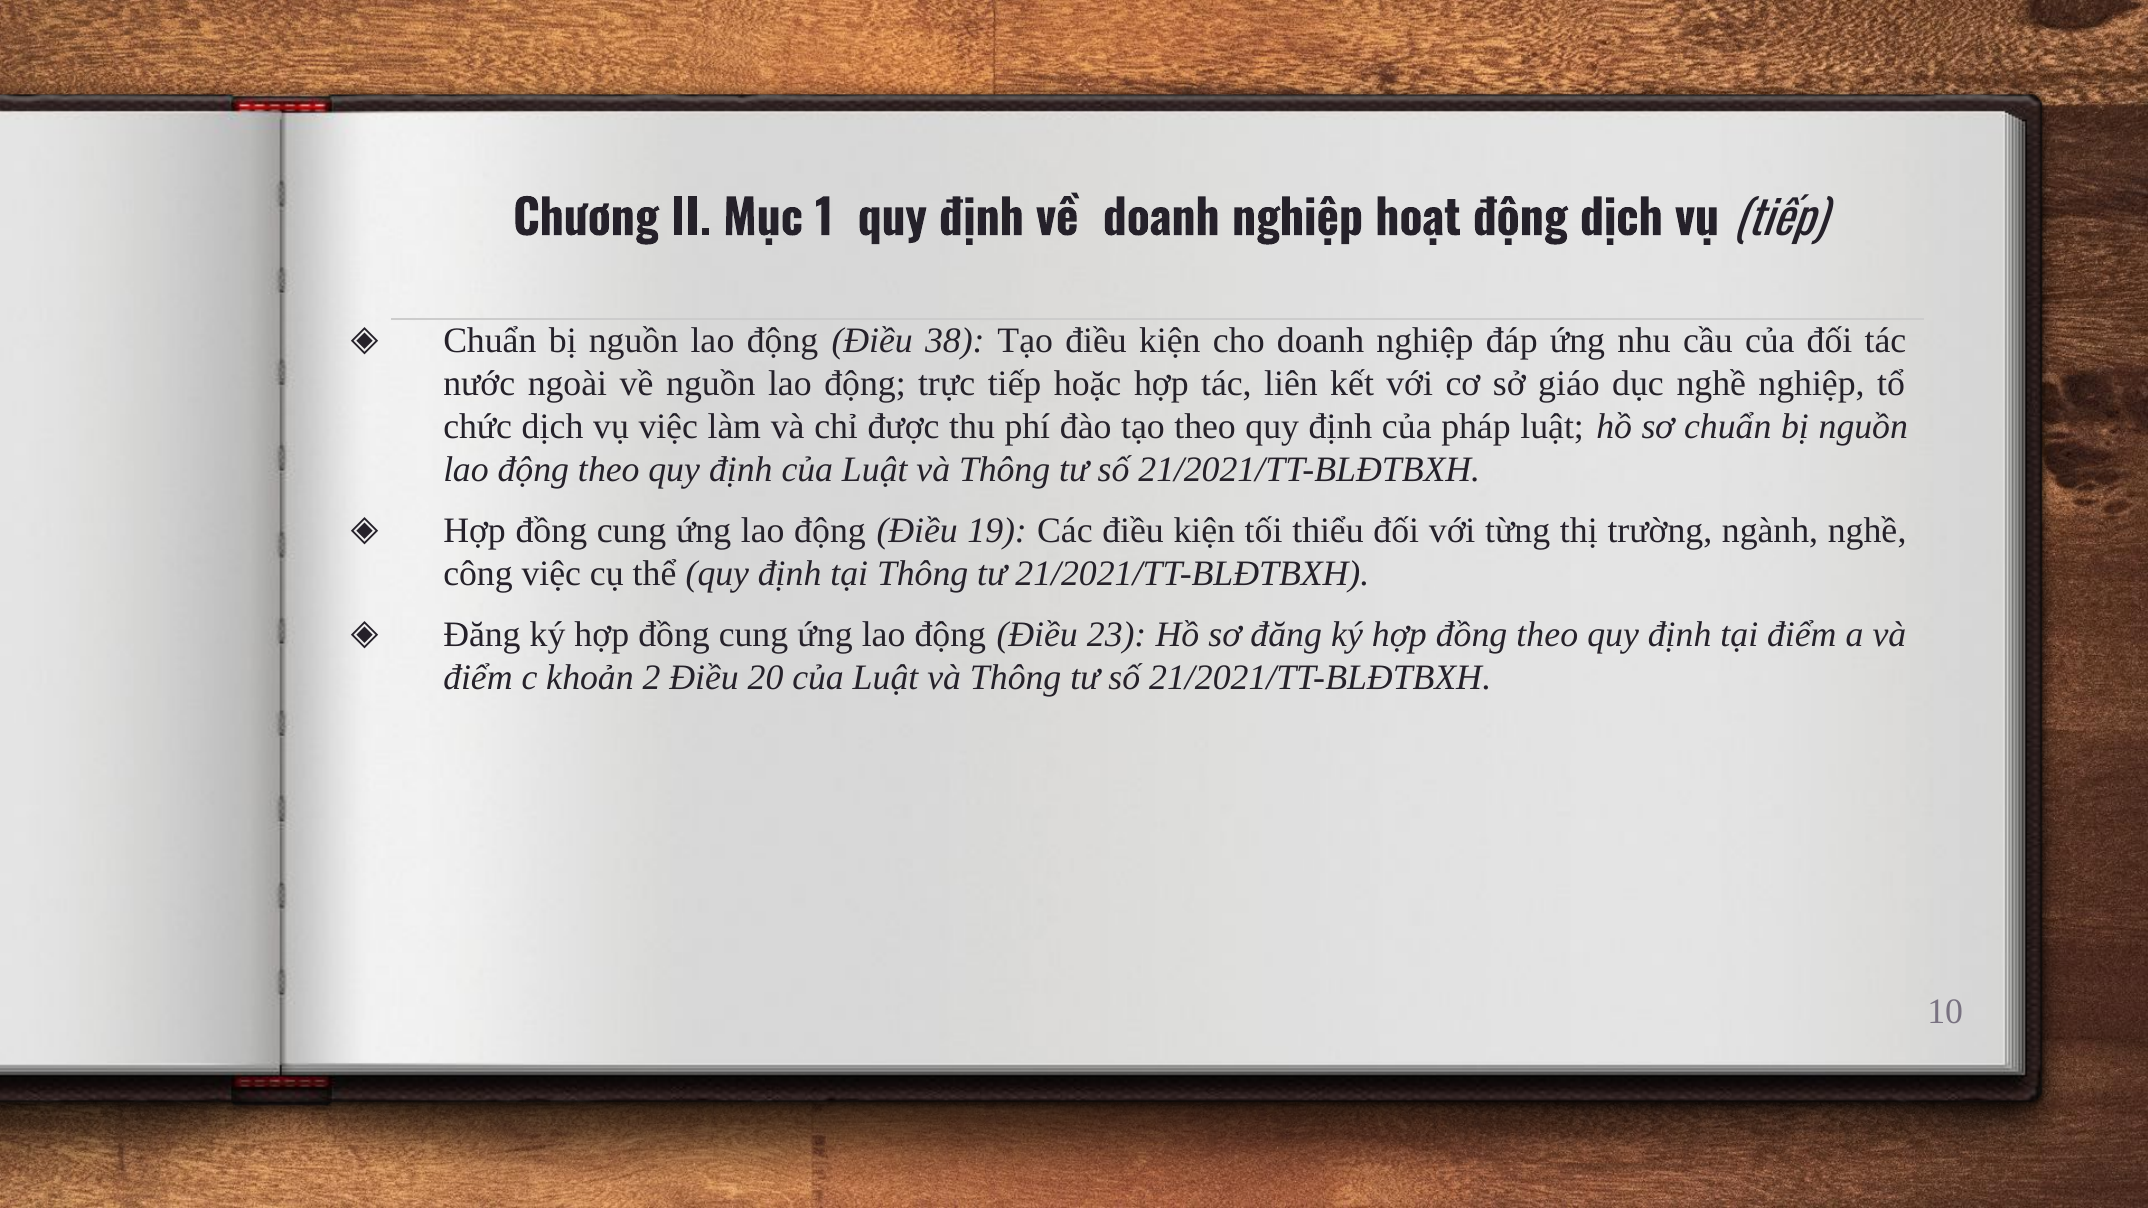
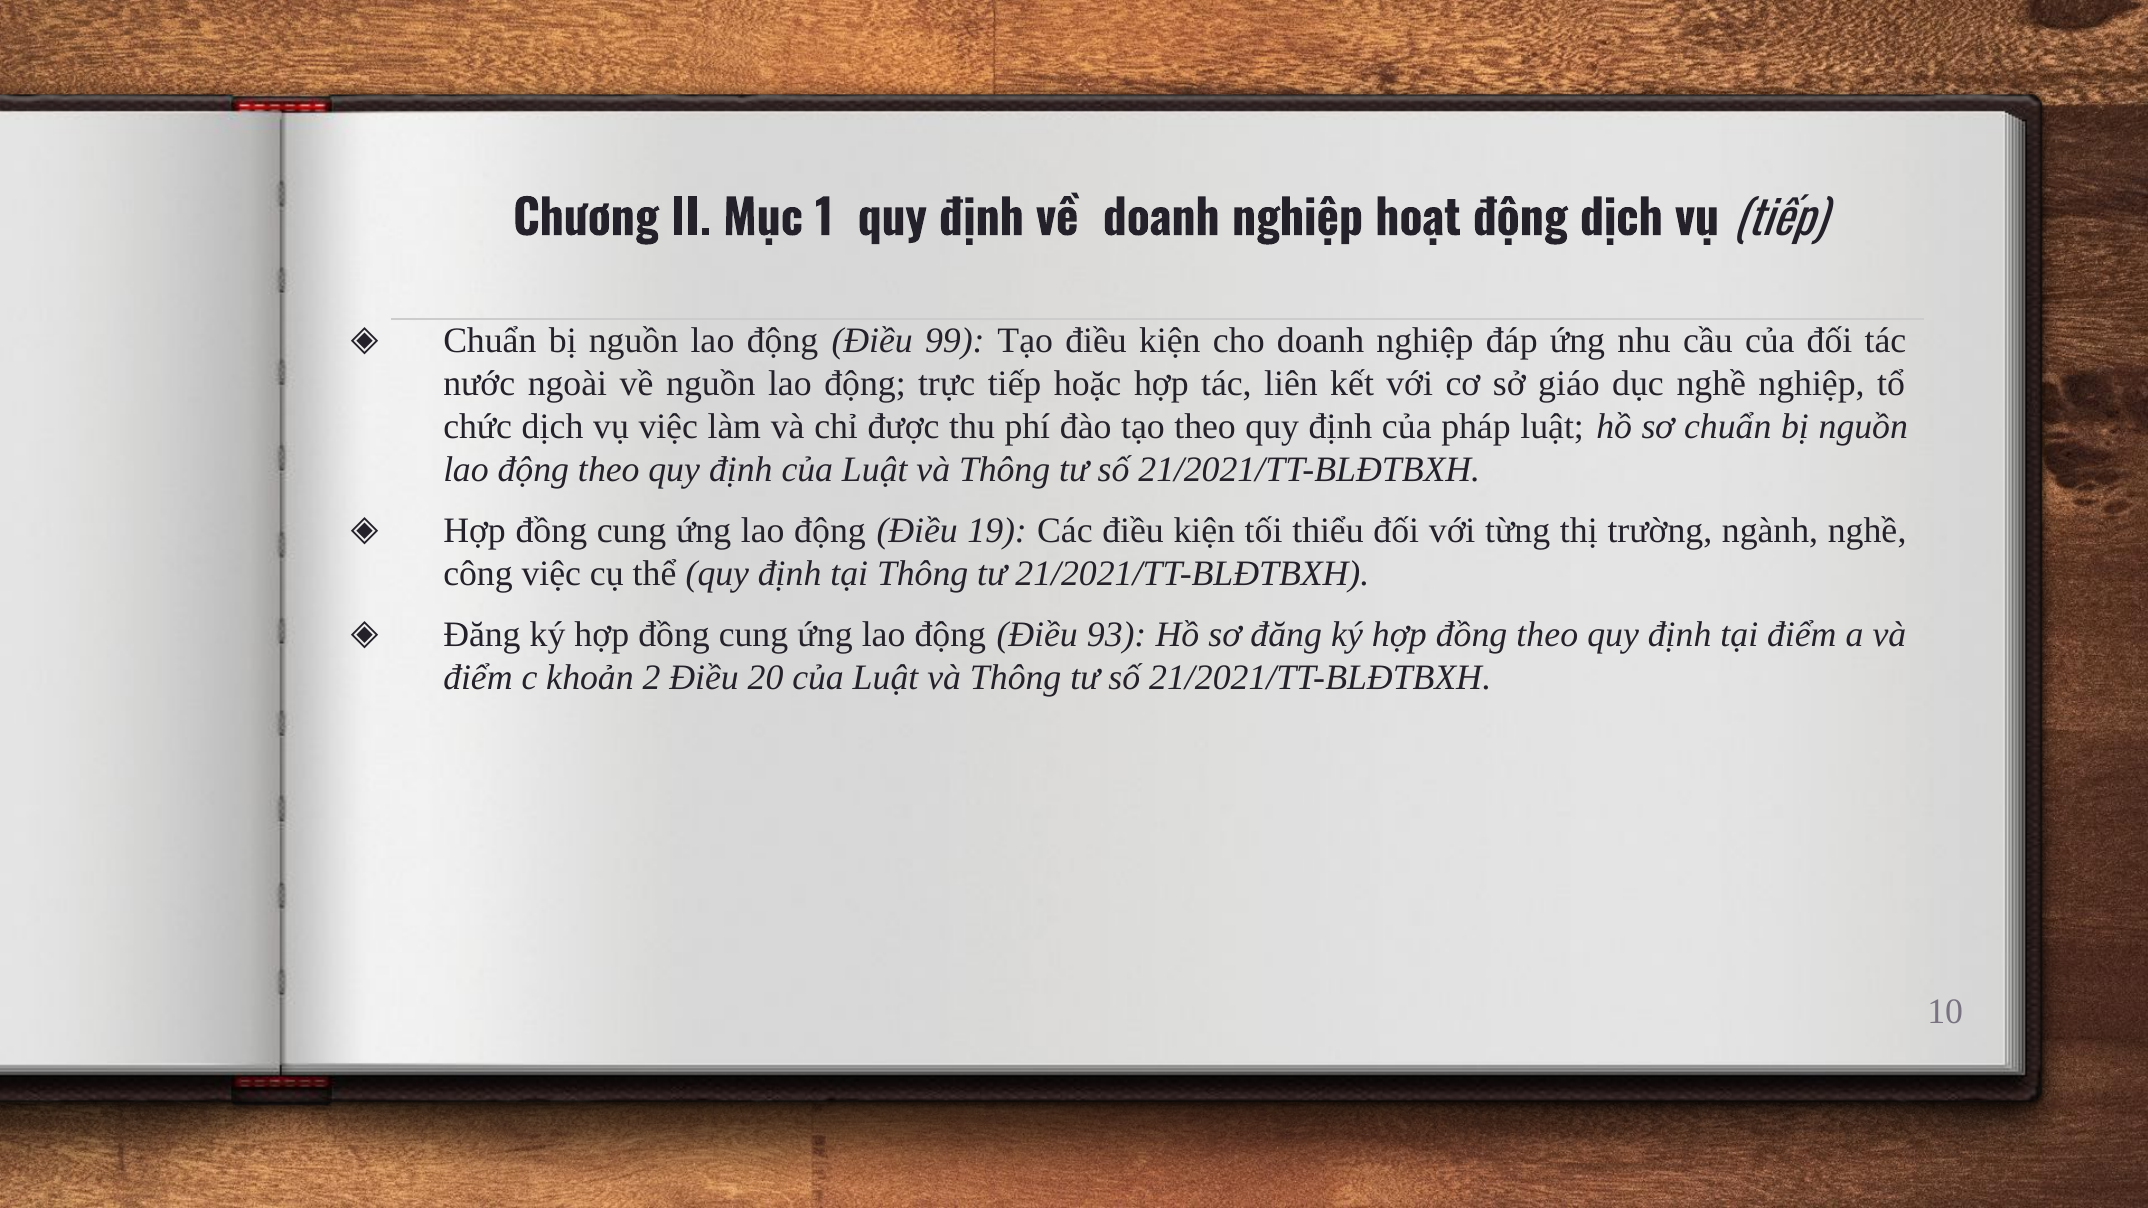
38: 38 -> 99 (955, 341)
23: 23 -> 93 (1117, 635)
